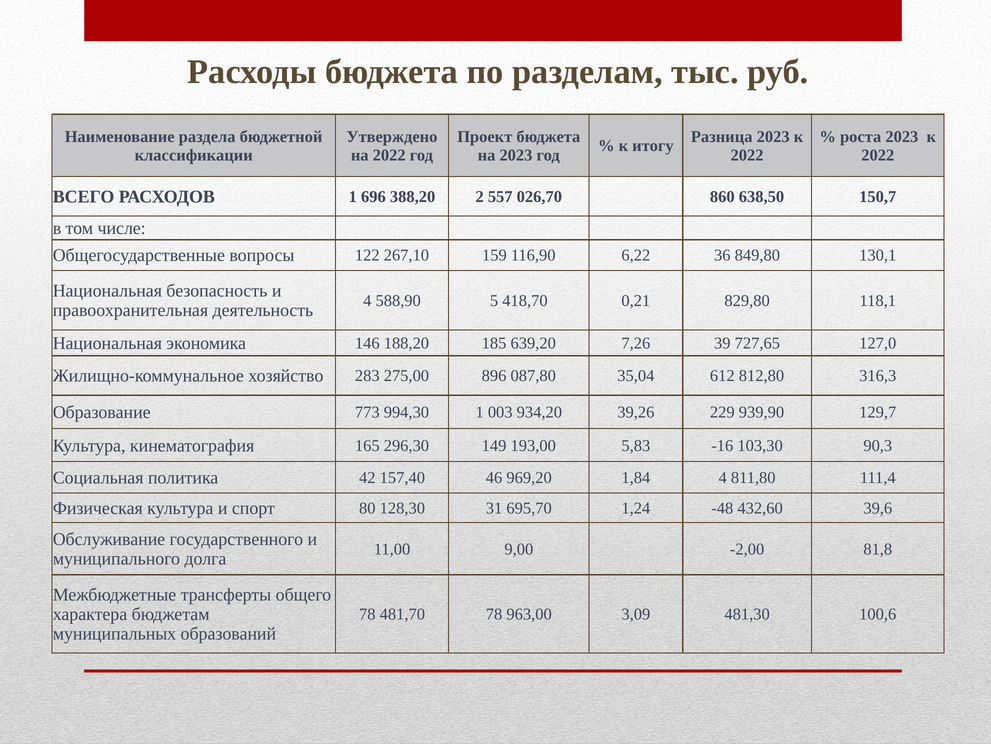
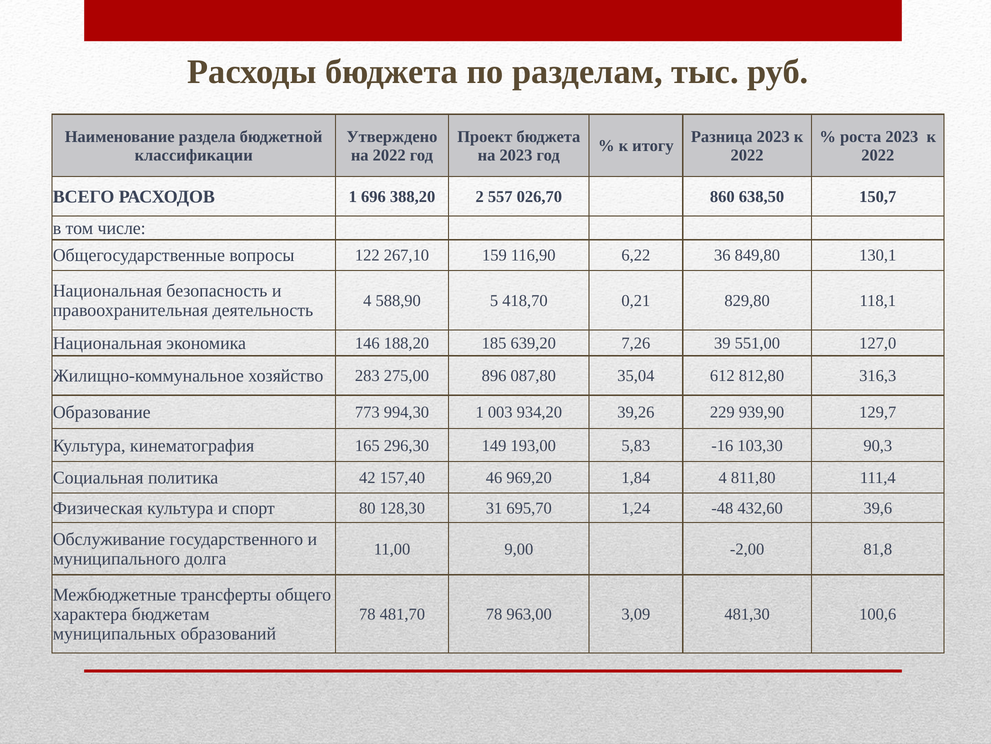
727,65: 727,65 -> 551,00 (757, 343)
